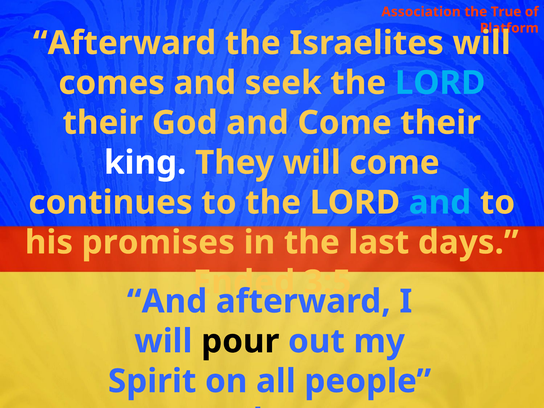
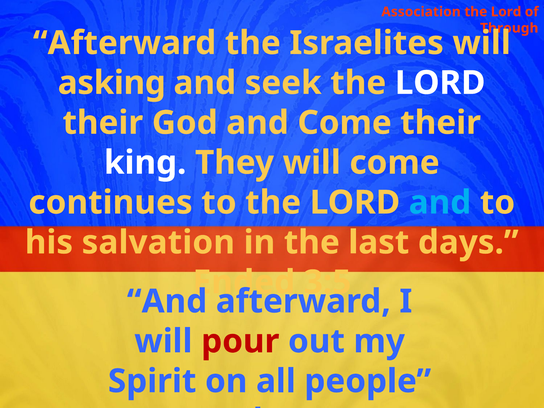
True: True -> Lord (506, 12)
Platform: Platform -> Through (509, 28)
comes: comes -> asking (112, 83)
LORD colour: light blue -> white (440, 83)
promises: promises -> salvation (158, 242)
pour colour: black -> red (240, 341)
